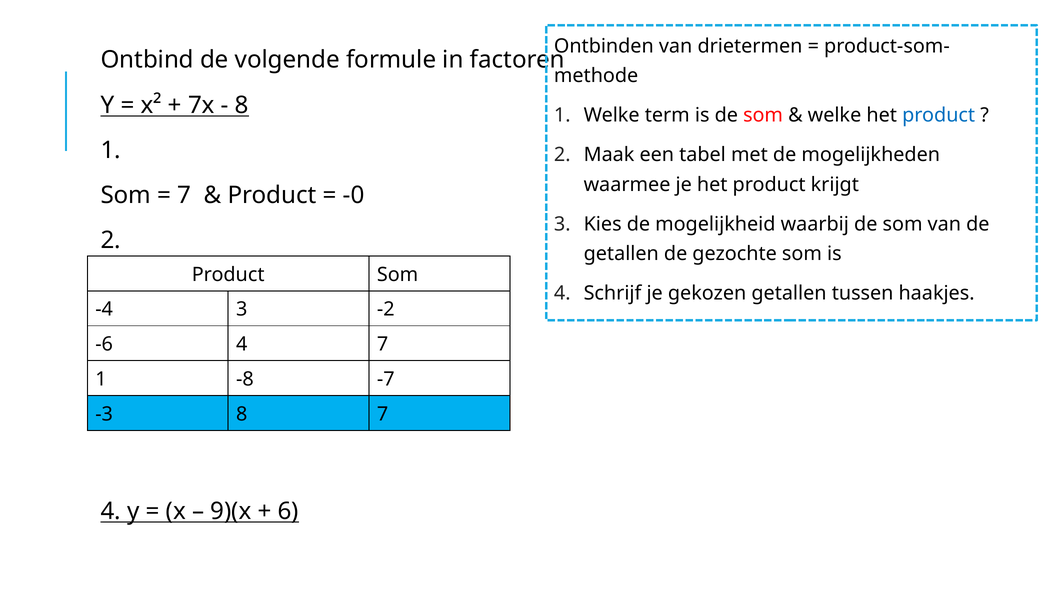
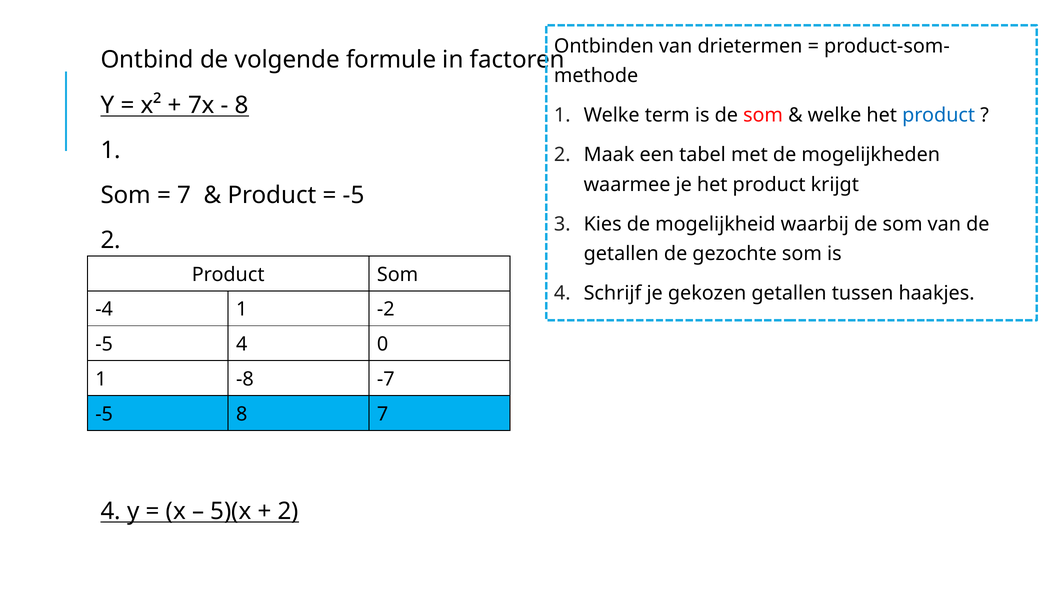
-0: -0 -> -5 (354, 195)
-4 3: 3 -> 1 (242, 309)
-6: -6 -> -5 (104, 344)
4 7: 7 -> 0 (383, 344)
-3: -3 -> -5 (104, 414)
9)(x: 9)(x -> 5)(x (231, 511)
6: 6 -> 2 (288, 511)
